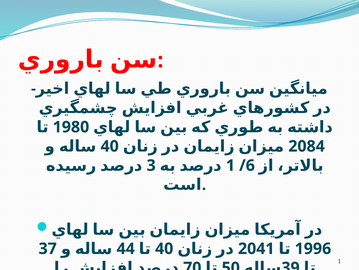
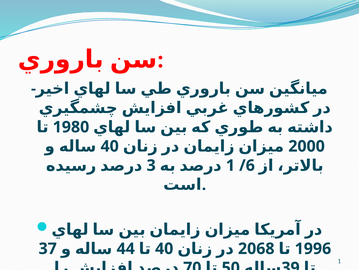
2084: 2084 -> 2000 (307, 146)
2041: 2041 -> 2068 (256, 248)
